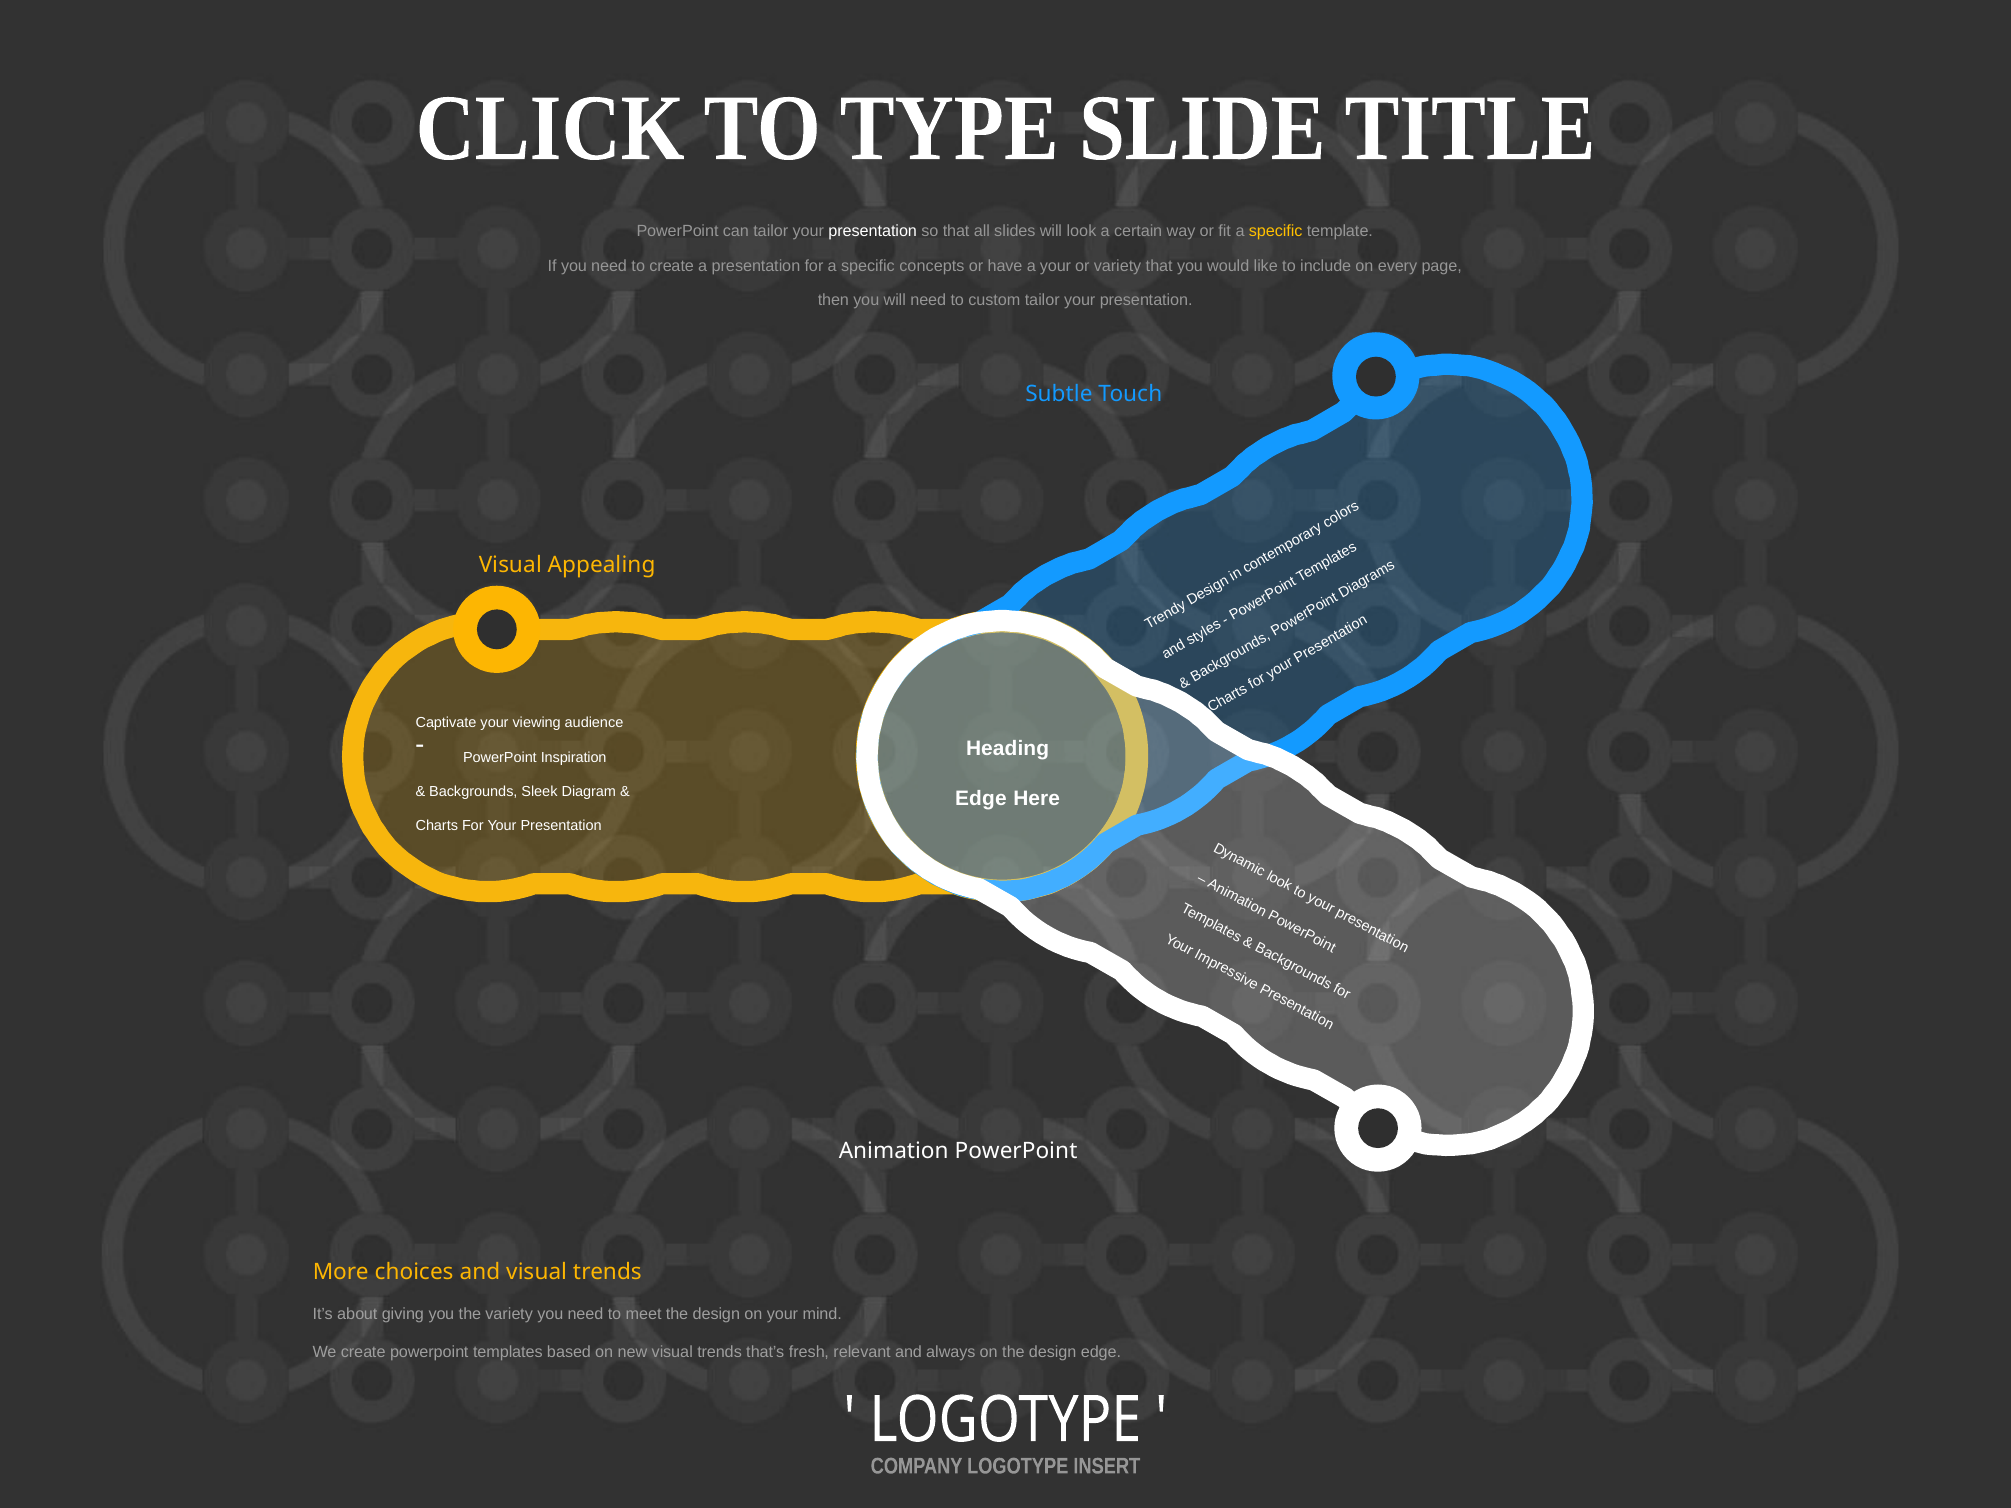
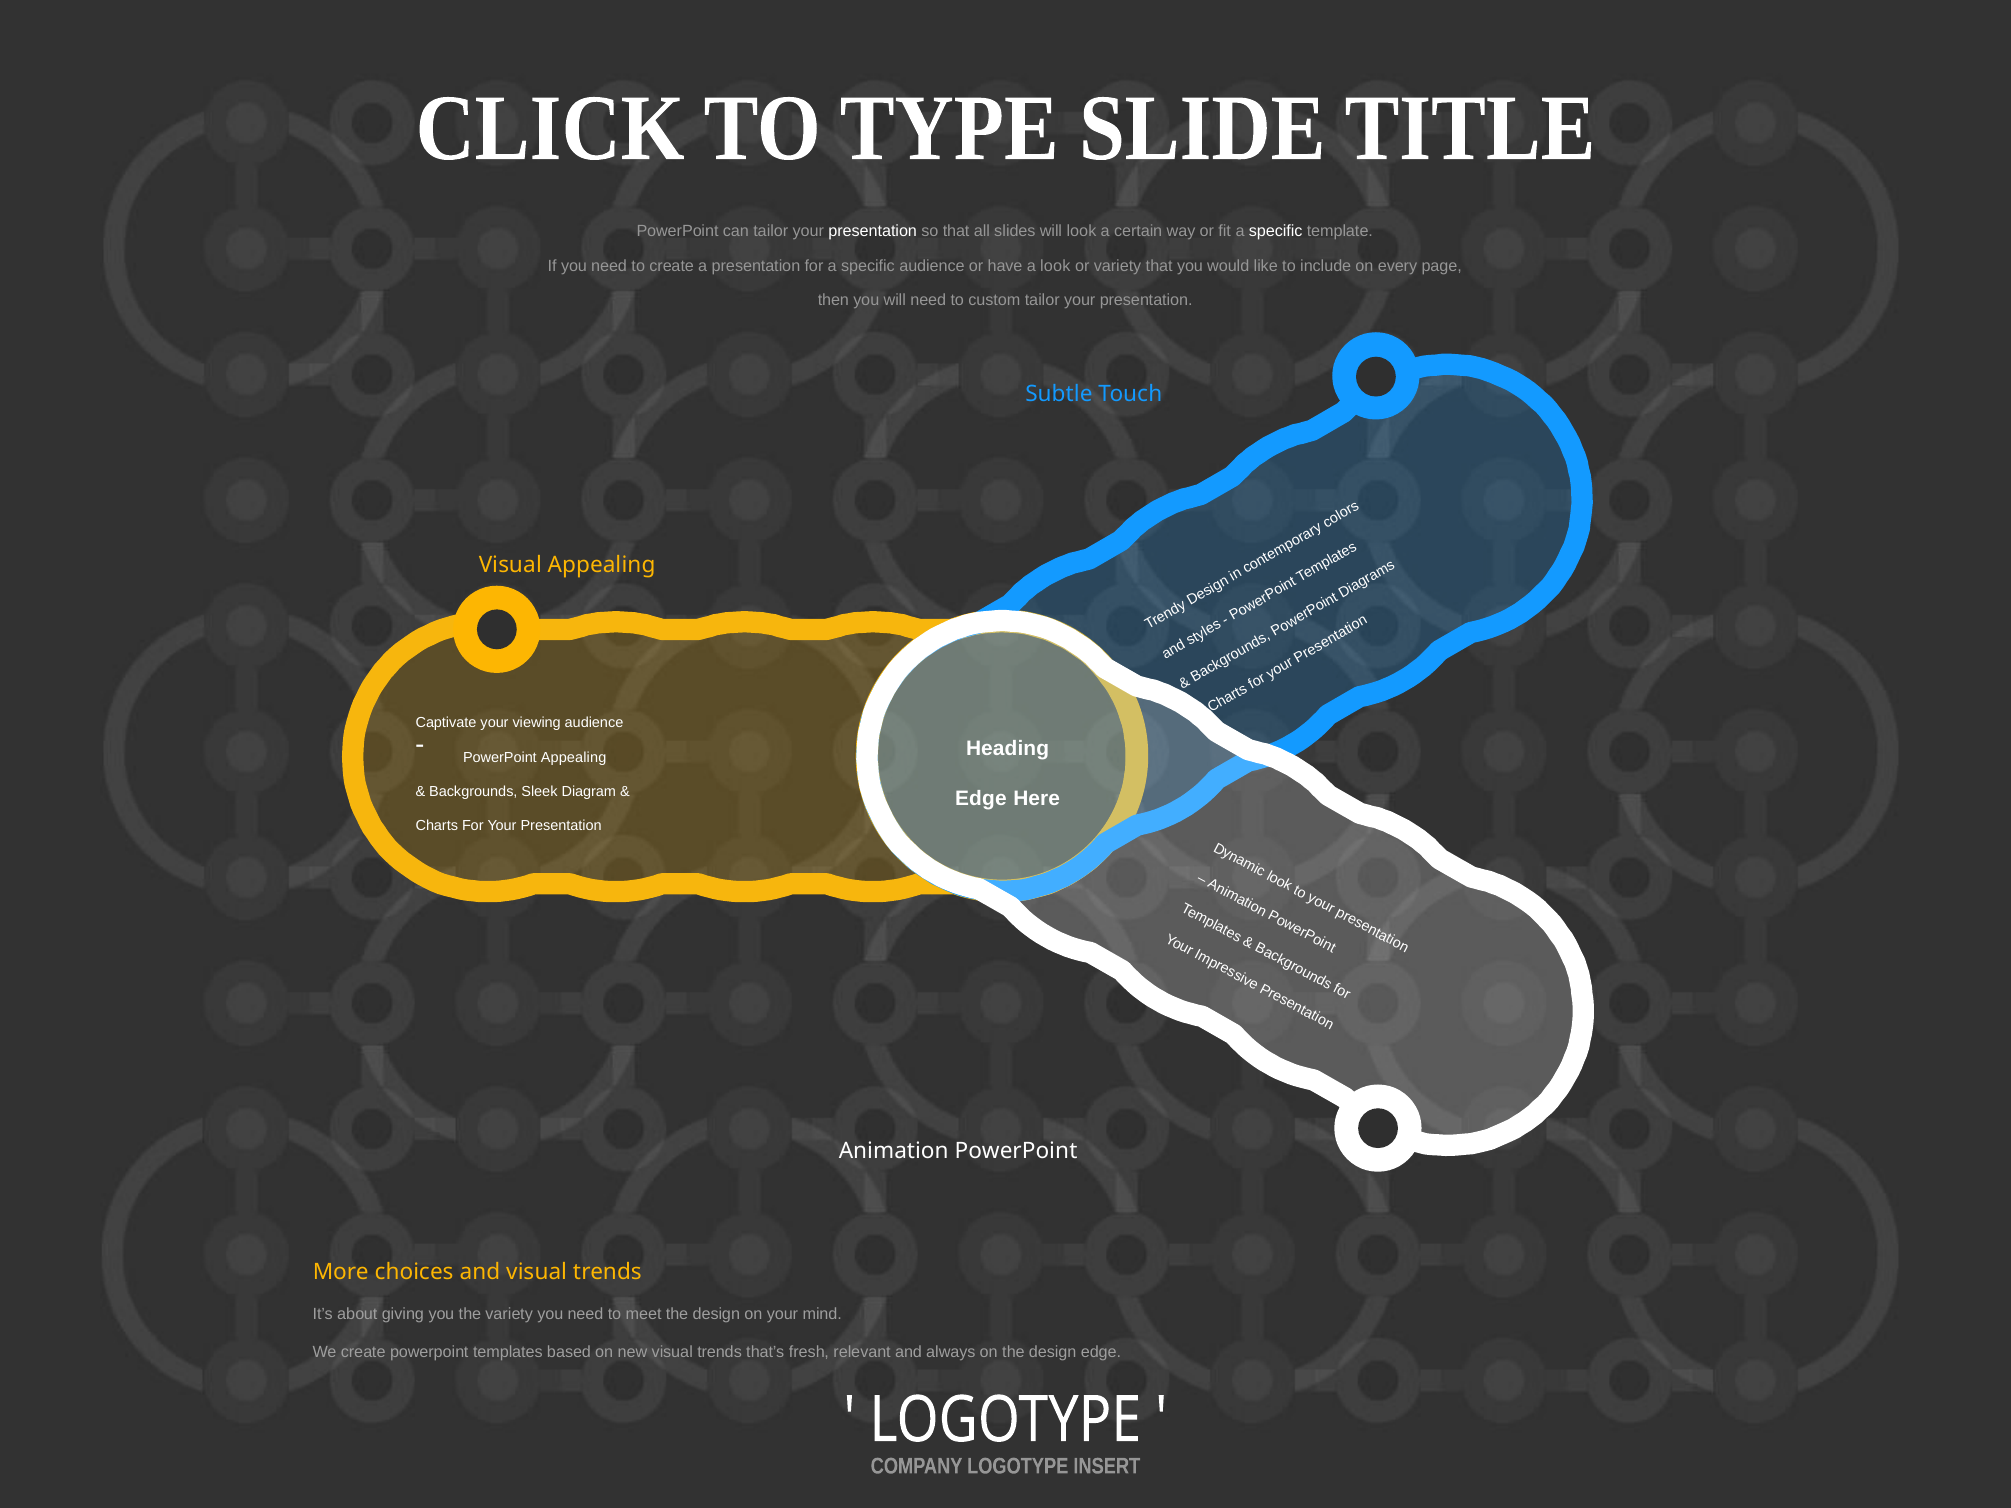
specific colour: yellow -> white (1276, 231)
specific concepts: concepts -> audience (932, 266)
a your: your -> look (1055, 266)
PowerPoint Inspiration: Inspiration -> Appealing (574, 758)
